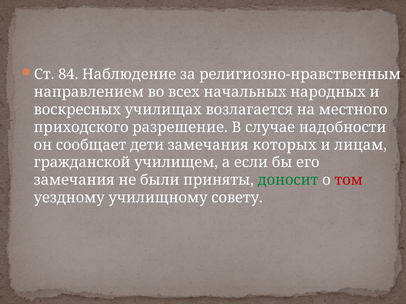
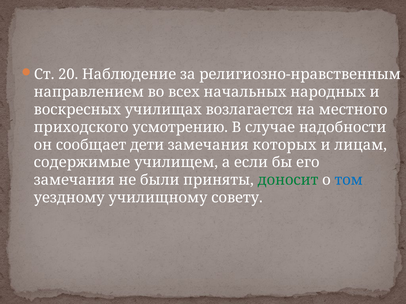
84: 84 -> 20 (68, 75)
разрешение: разрешение -> усмотрению (180, 127)
гражданской: гражданской -> содержимые (82, 163)
том colour: red -> blue (349, 180)
